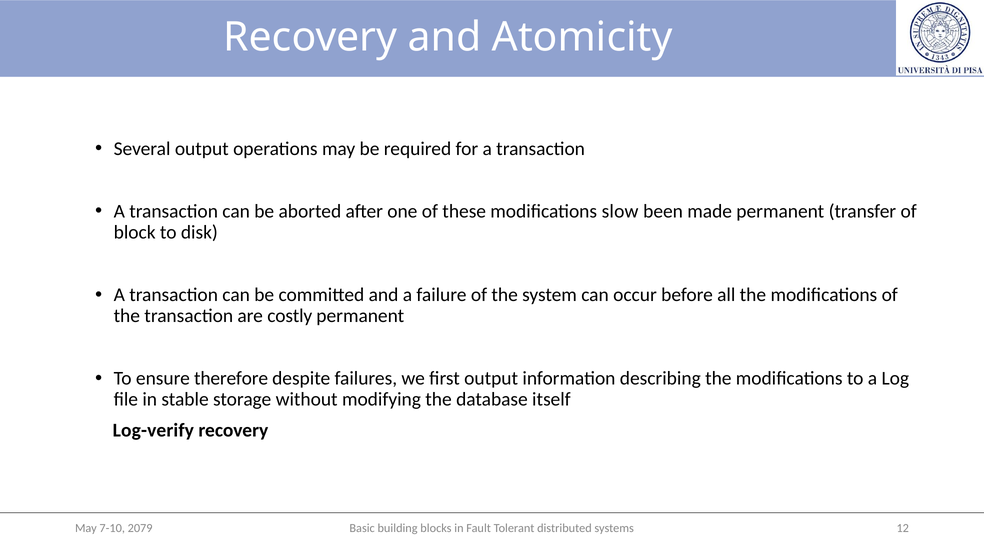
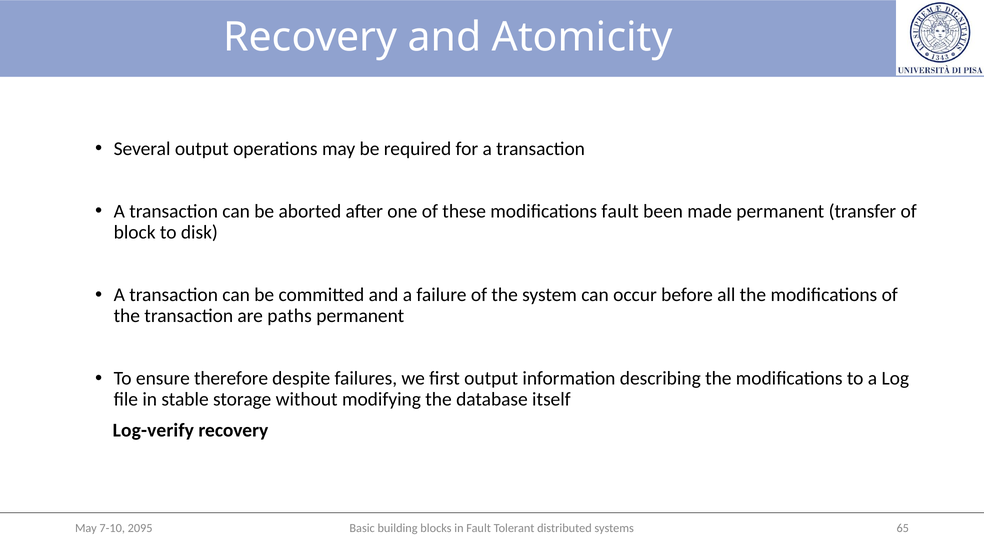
modifications slow: slow -> fault (620, 211)
costly: costly -> paths (290, 316)
12: 12 -> 65 (903, 528)
2079: 2079 -> 2095 (140, 529)
